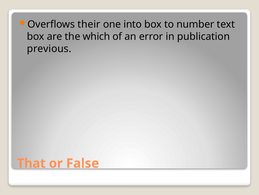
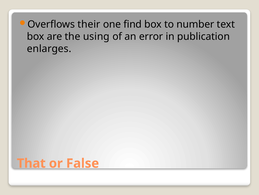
into: into -> find (133, 24)
which: which -> using (96, 36)
previous: previous -> enlarges (49, 49)
